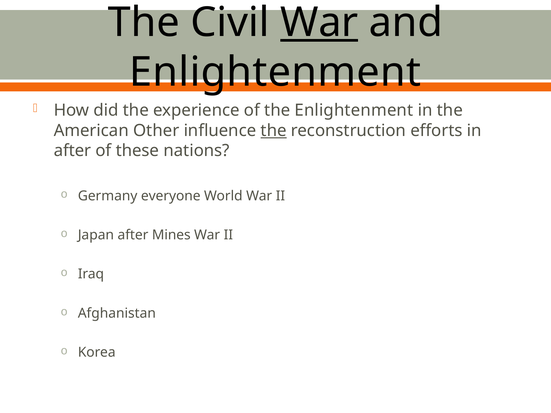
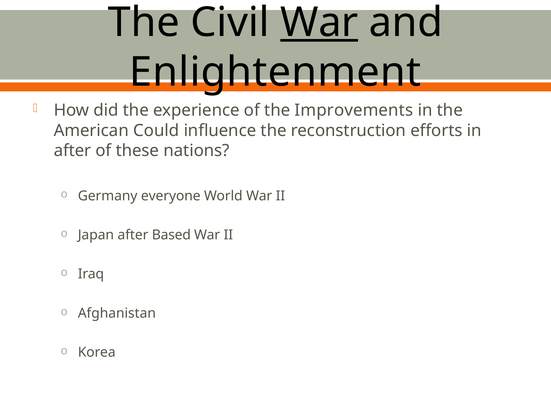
the Enlightenment: Enlightenment -> Improvements (354, 110)
Other: Other -> Could (156, 131)
the underline: present -> none (274, 131)
Mines: Mines -> Based (171, 235)
